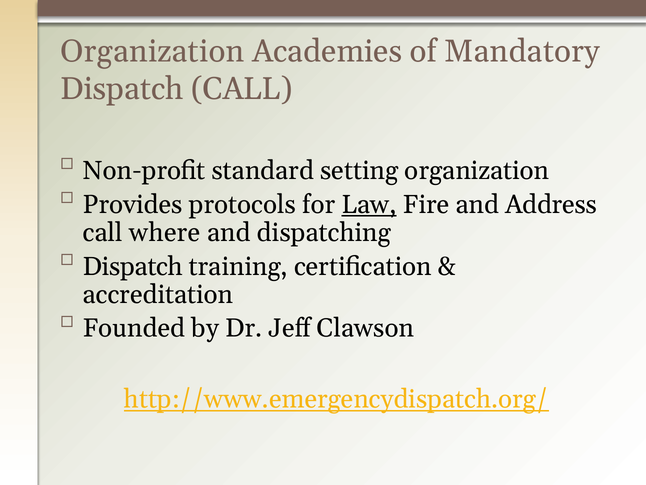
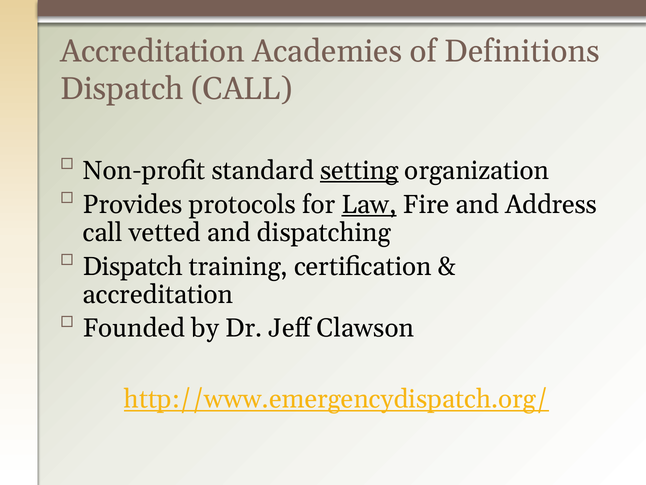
Organization: Organization -> Accreditation (152, 51)
Mandatory: Mandatory -> Definitions (522, 51)
setting underline: none -> present (359, 171)
where: where -> vetted (165, 232)
